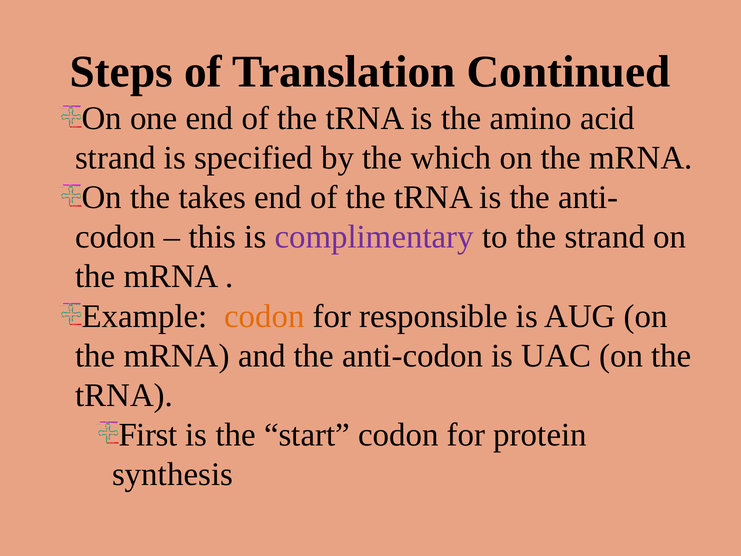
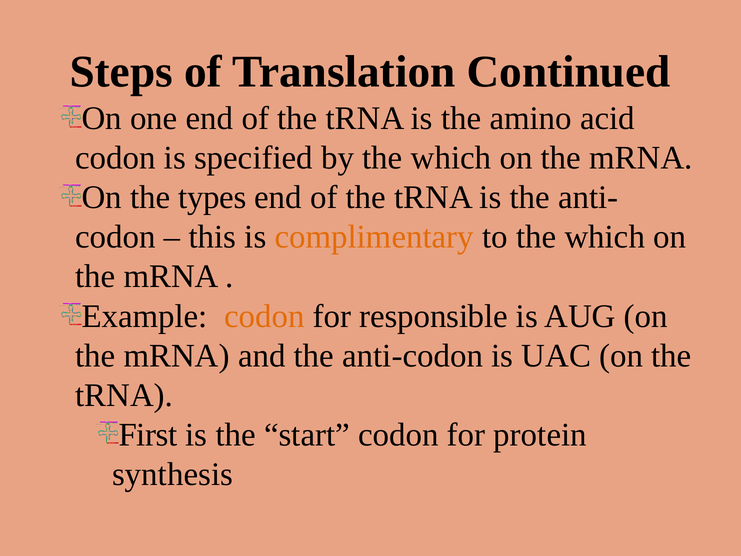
strand: strand -> codon (115, 158)
takes: takes -> types (212, 197)
complimentary colour: purple -> orange (374, 237)
to the strand: strand -> which (605, 237)
